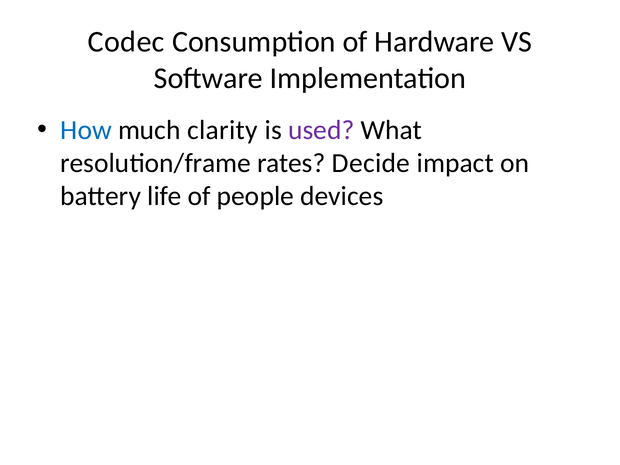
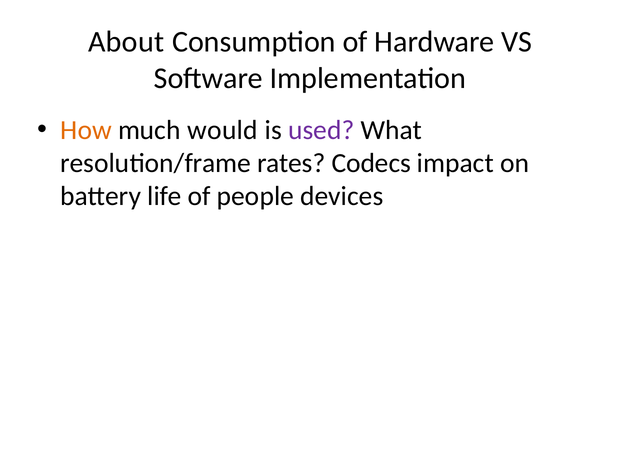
Codec: Codec -> About (126, 42)
How colour: blue -> orange (86, 130)
clarity: clarity -> would (223, 130)
Decide: Decide -> Codecs (371, 163)
